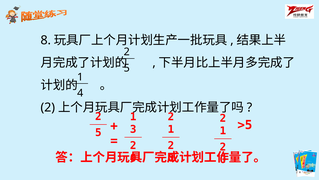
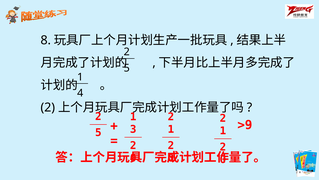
>5: >5 -> >9 (245, 125)
